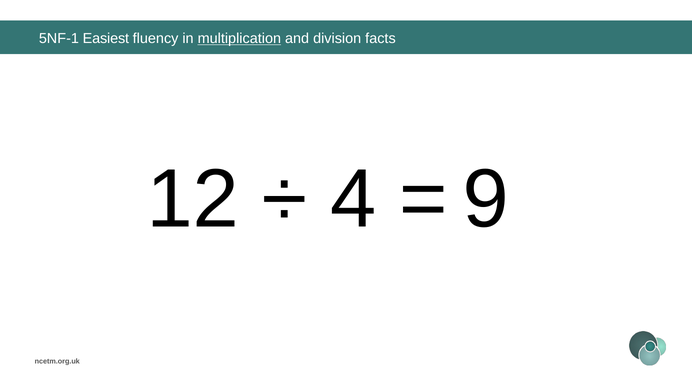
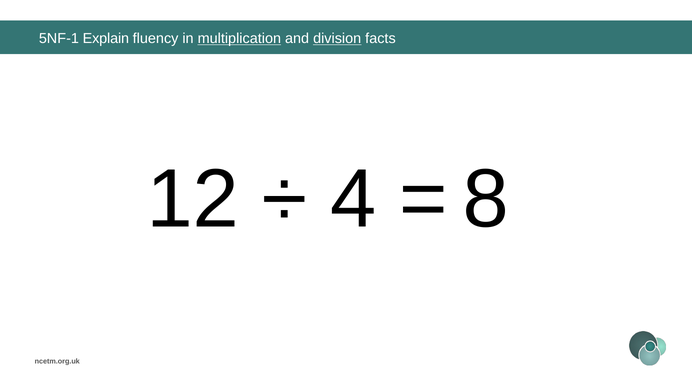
Easiest: Easiest -> Explain (106, 39)
division underline: none -> present (337, 39)
9: 9 -> 8 (486, 200)
